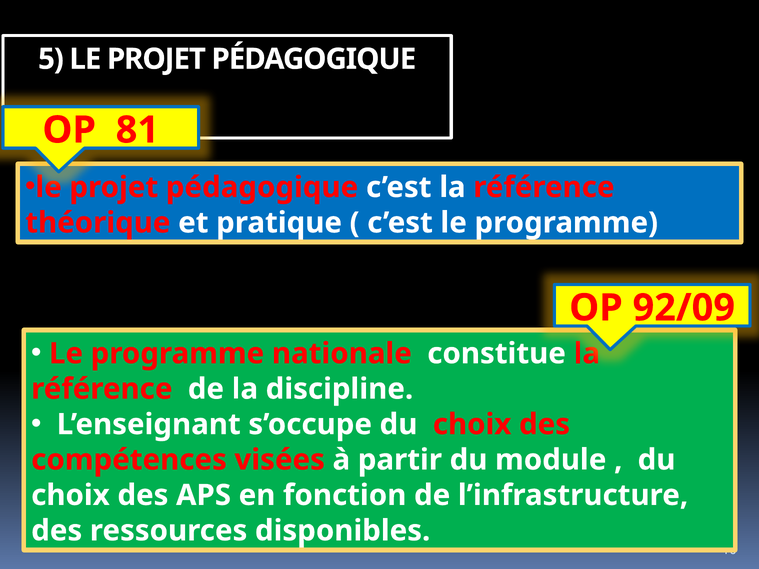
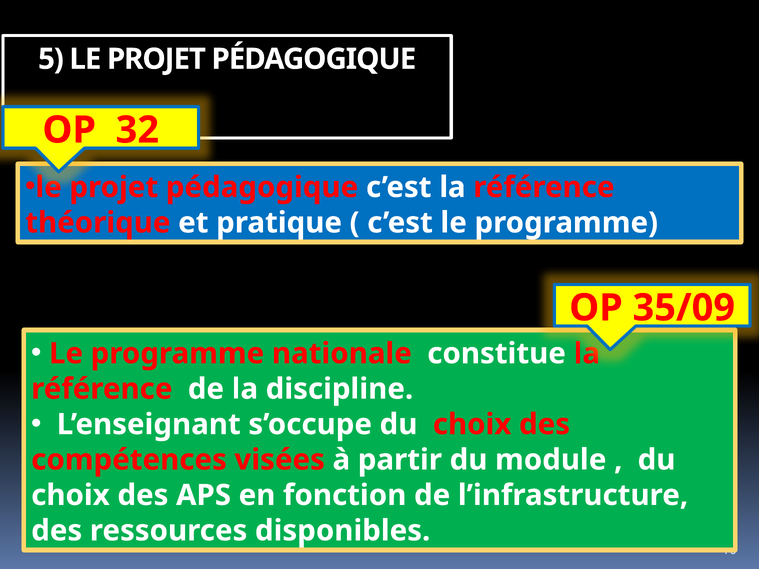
81: 81 -> 32 (137, 130)
92/09: 92/09 -> 35/09 (684, 308)
